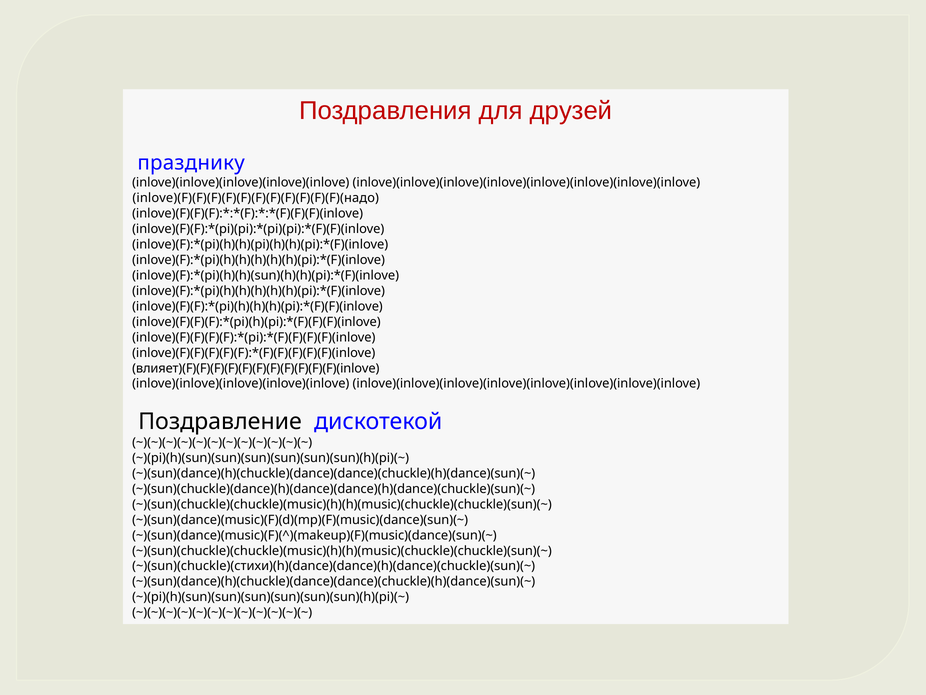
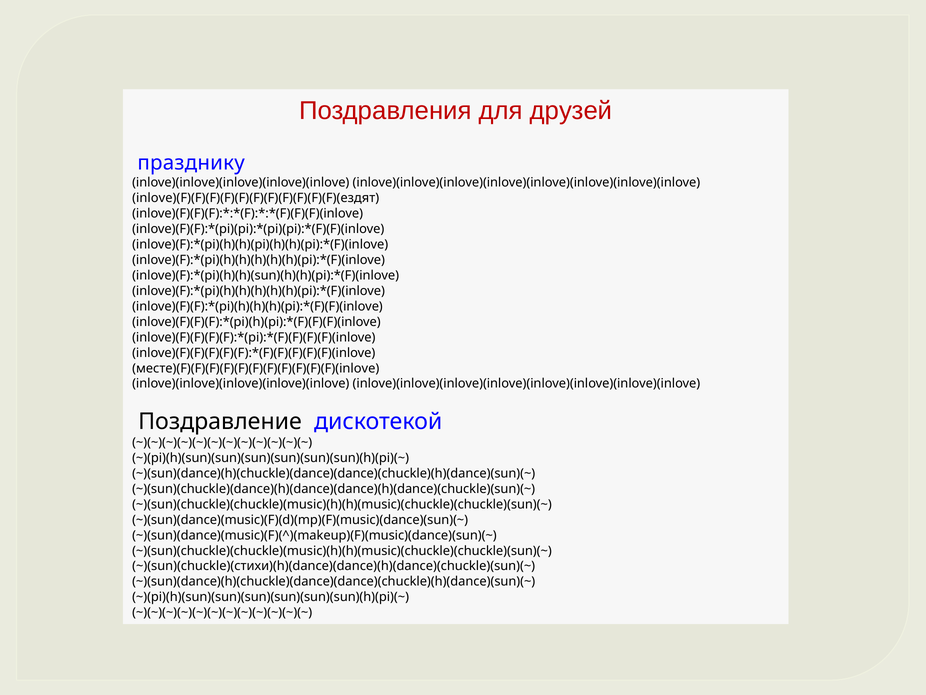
inlove)(F)(F)(F)(F)(F)(F)(F)(F)(F)(F)(F)(надо: inlove)(F)(F)(F)(F)(F)(F)(F)(F)(F)(F)(F)(надо -> inlove)(F)(F)(F)(F)(F)(F)(F)(F)(F)(F)(F)(ездят (256, 198)
влияет)(F)(F)(F)(F)(F)(F)(F)(F)(F)(F)(F)(inlove: влияет)(F)(F)(F)(F)(F)(F)(F)(F)(F)(F)(F)(inlove -> месте)(F)(F)(F)(F)(F)(F)(F)(F)(F)(F)(F)(inlove (256, 368)
